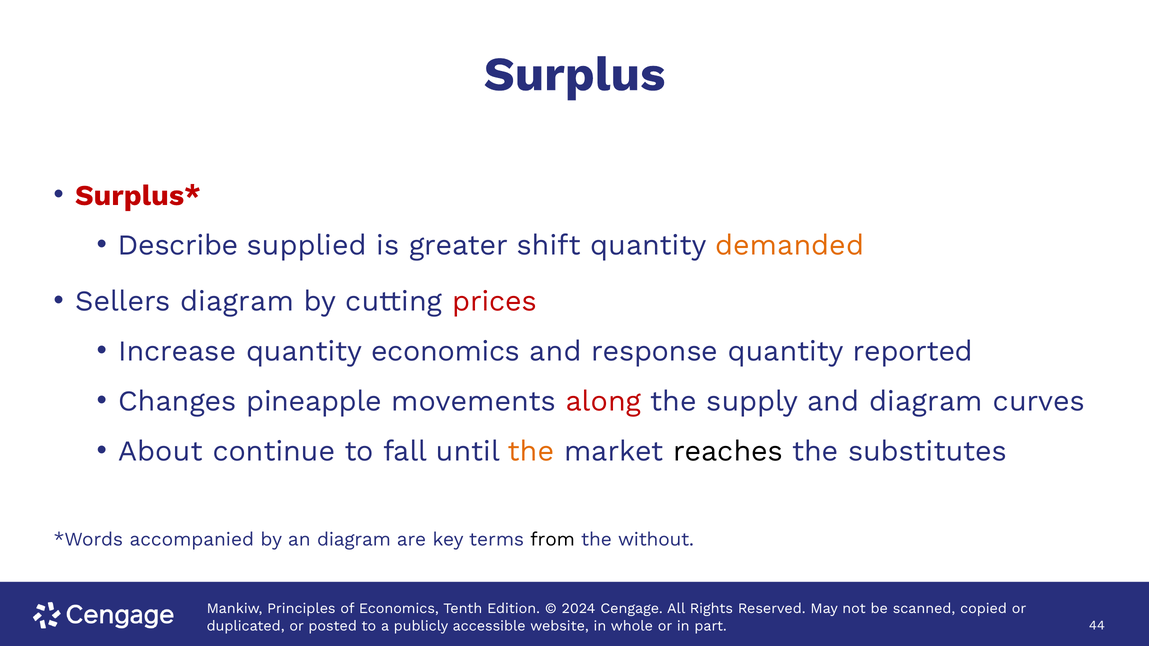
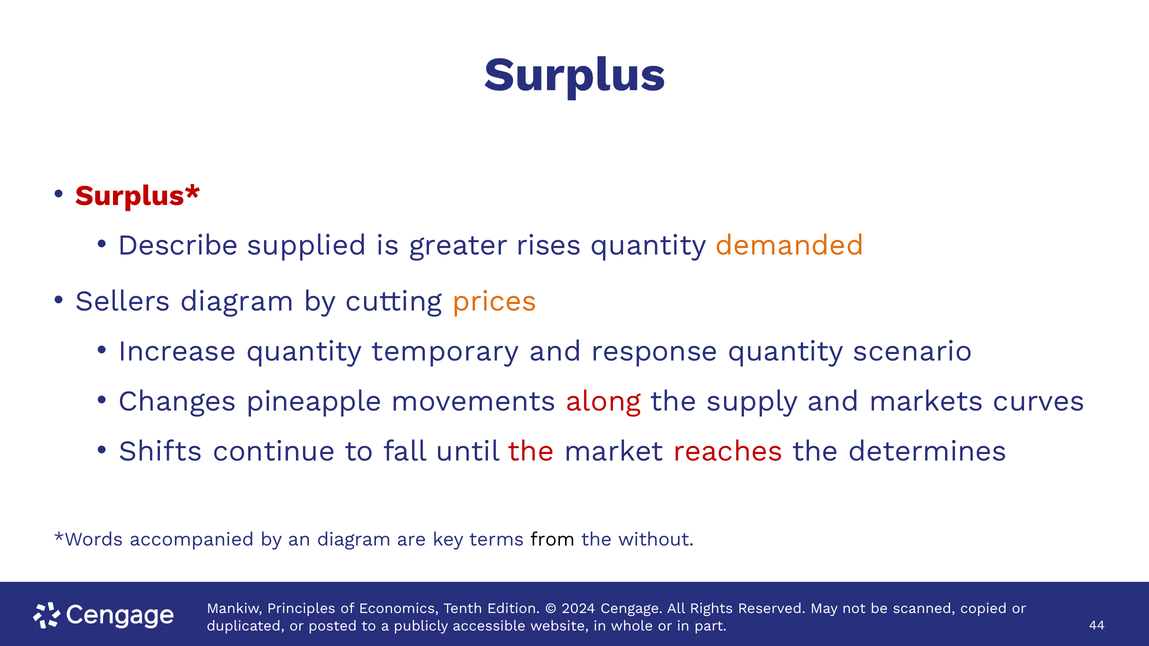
shift: shift -> rises (549, 246)
prices colour: red -> orange (495, 302)
quantity economics: economics -> temporary (445, 352)
reported: reported -> scenario (913, 352)
and diagram: diagram -> markets (926, 402)
About: About -> Shifts (160, 452)
the colour: orange -> red (531, 452)
reaches colour: black -> red (728, 452)
substitutes: substitutes -> determines (928, 452)
